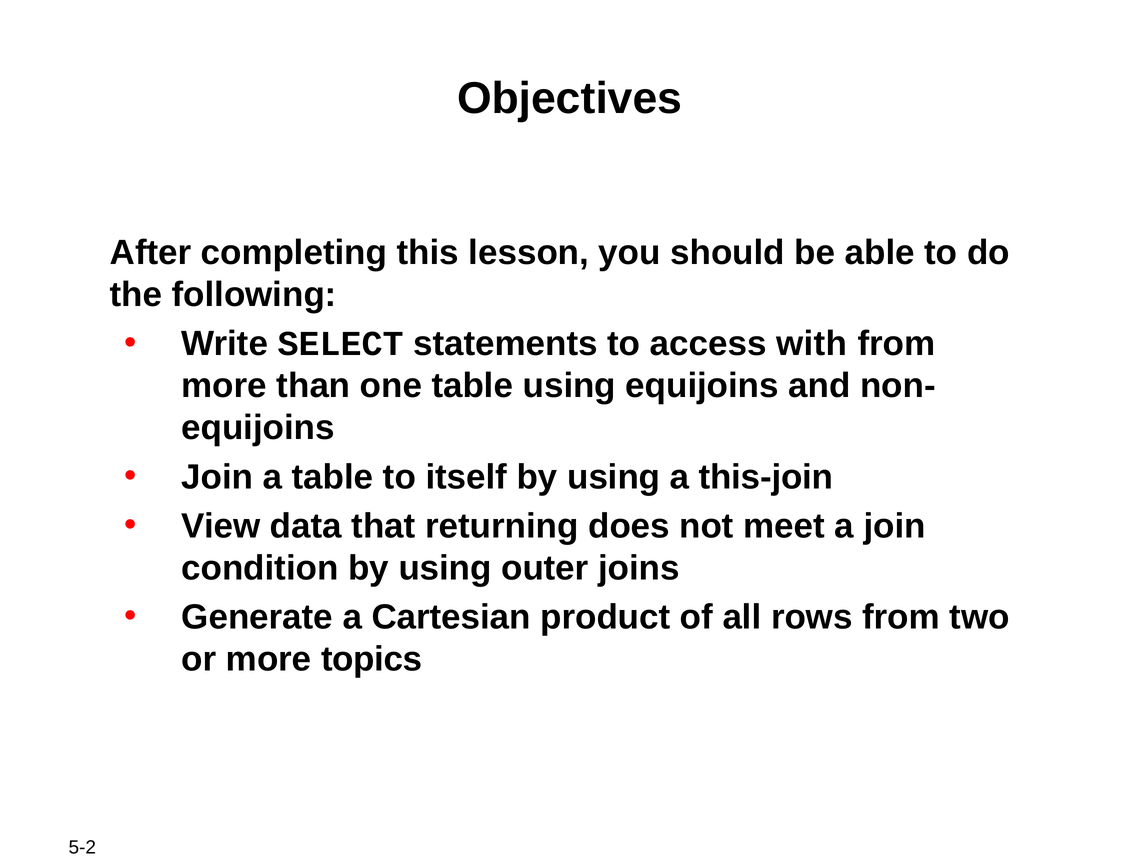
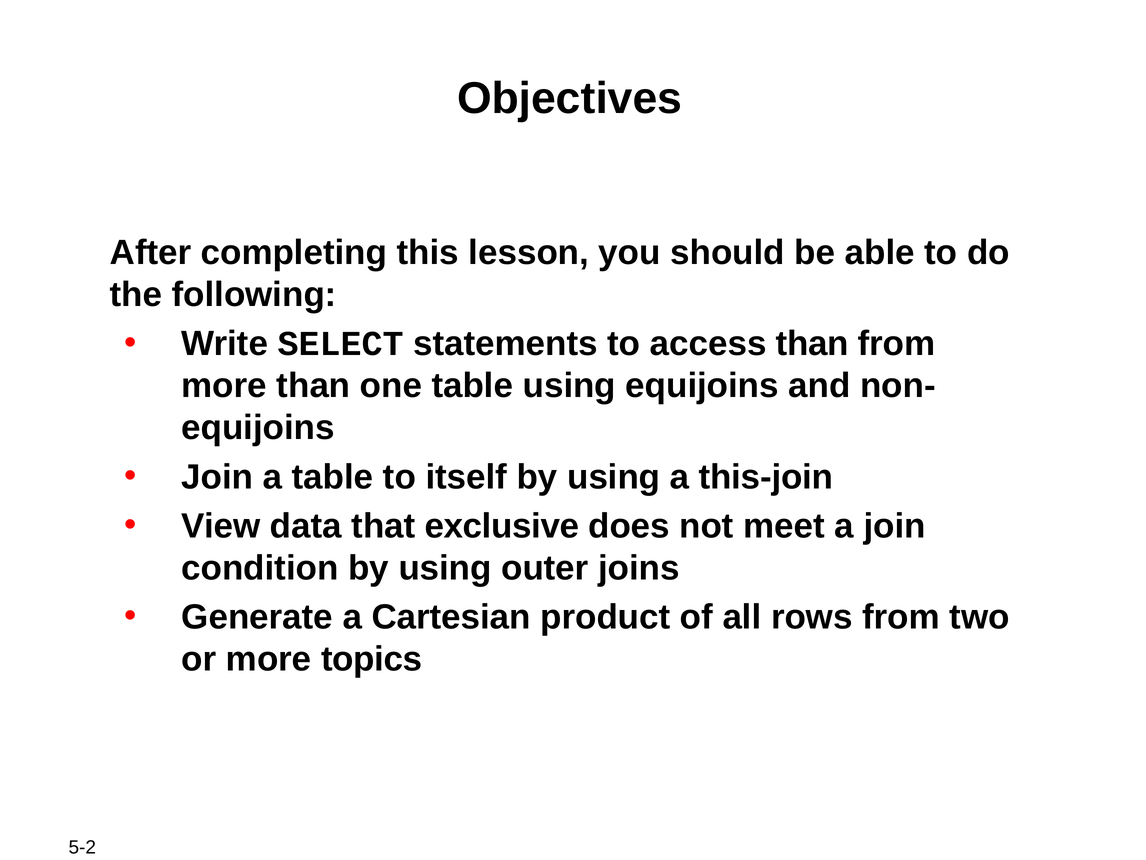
access with: with -> than (812, 344)
returning: returning -> exclusive (502, 526)
